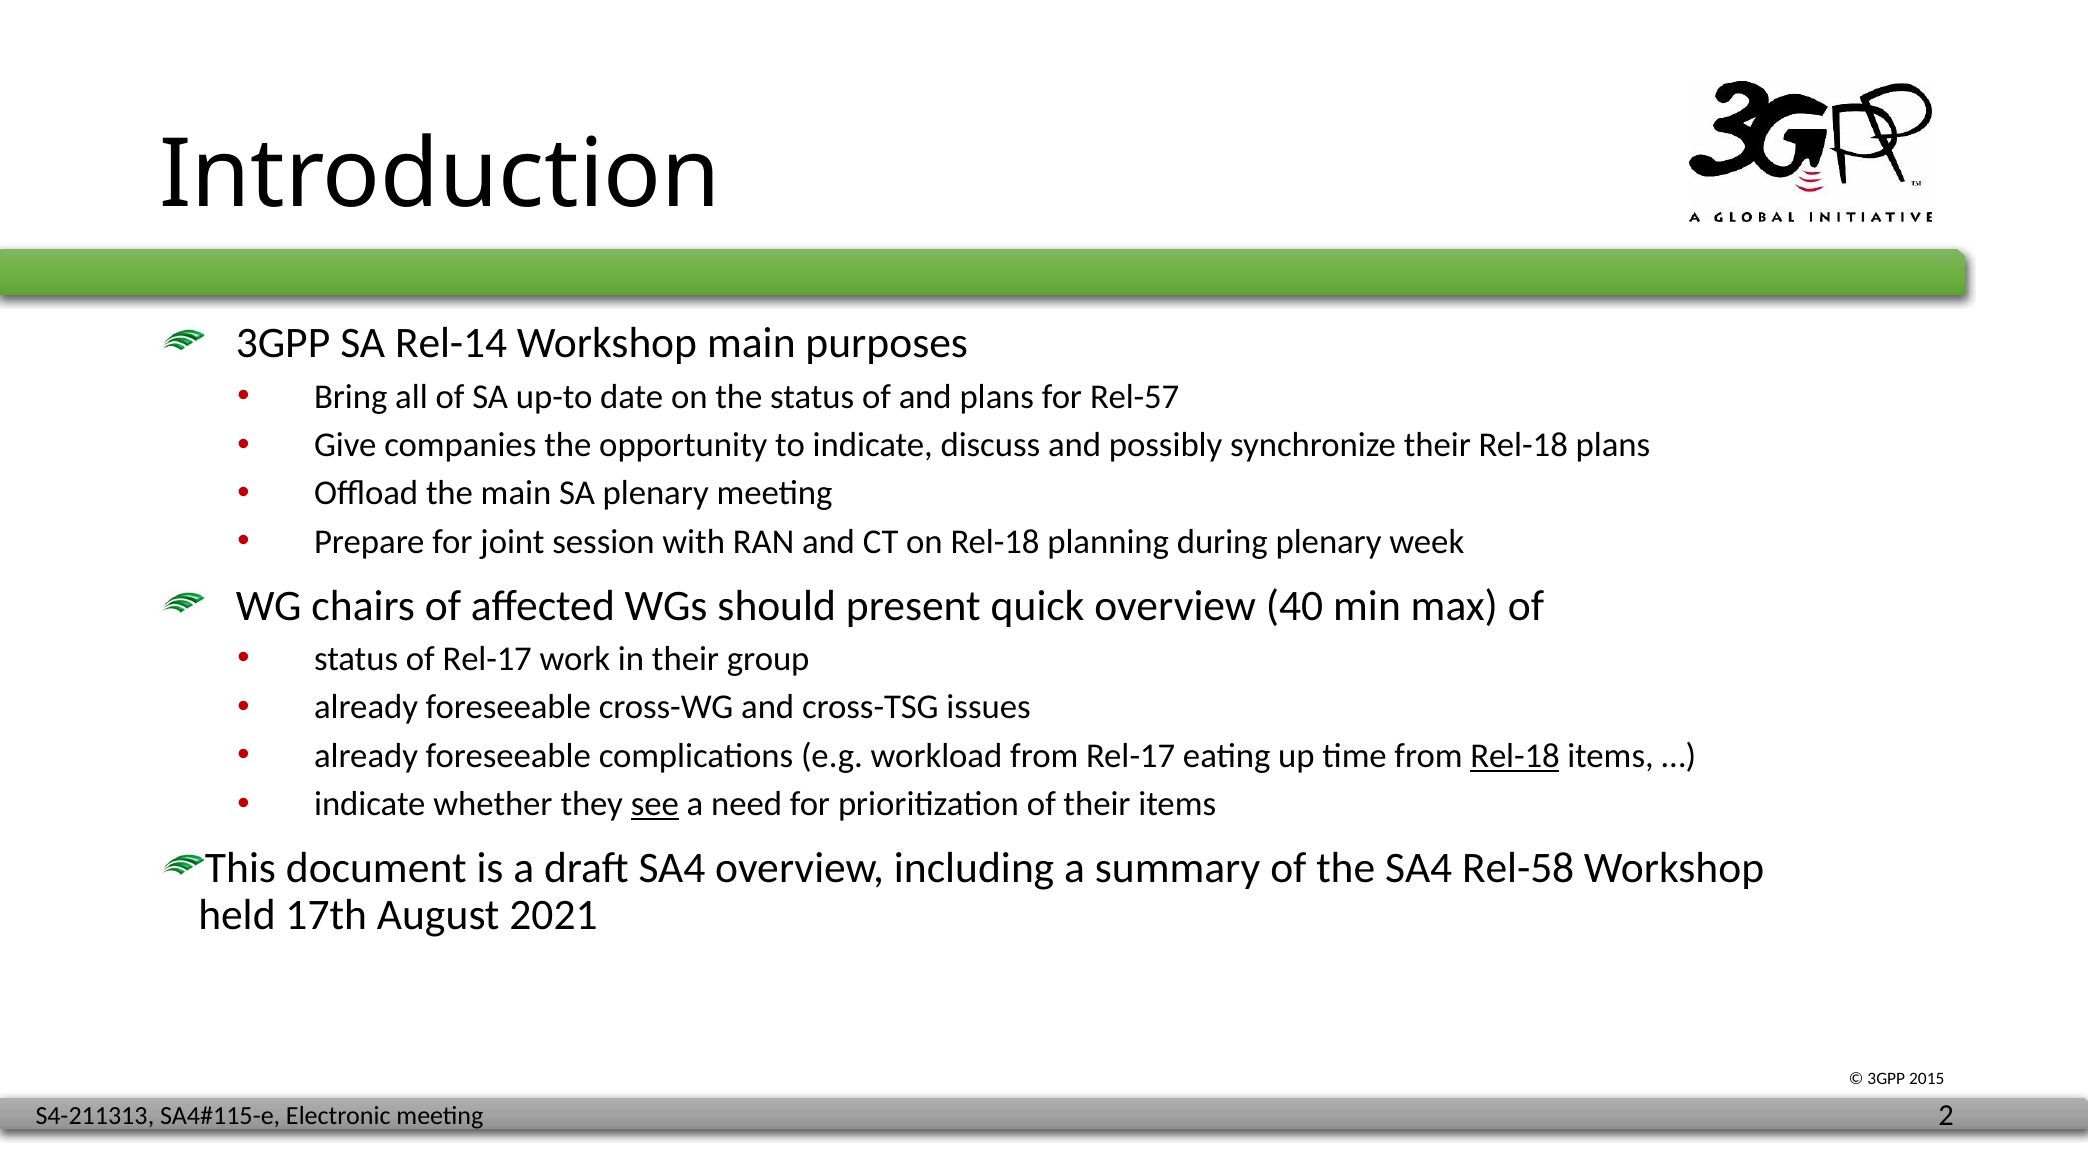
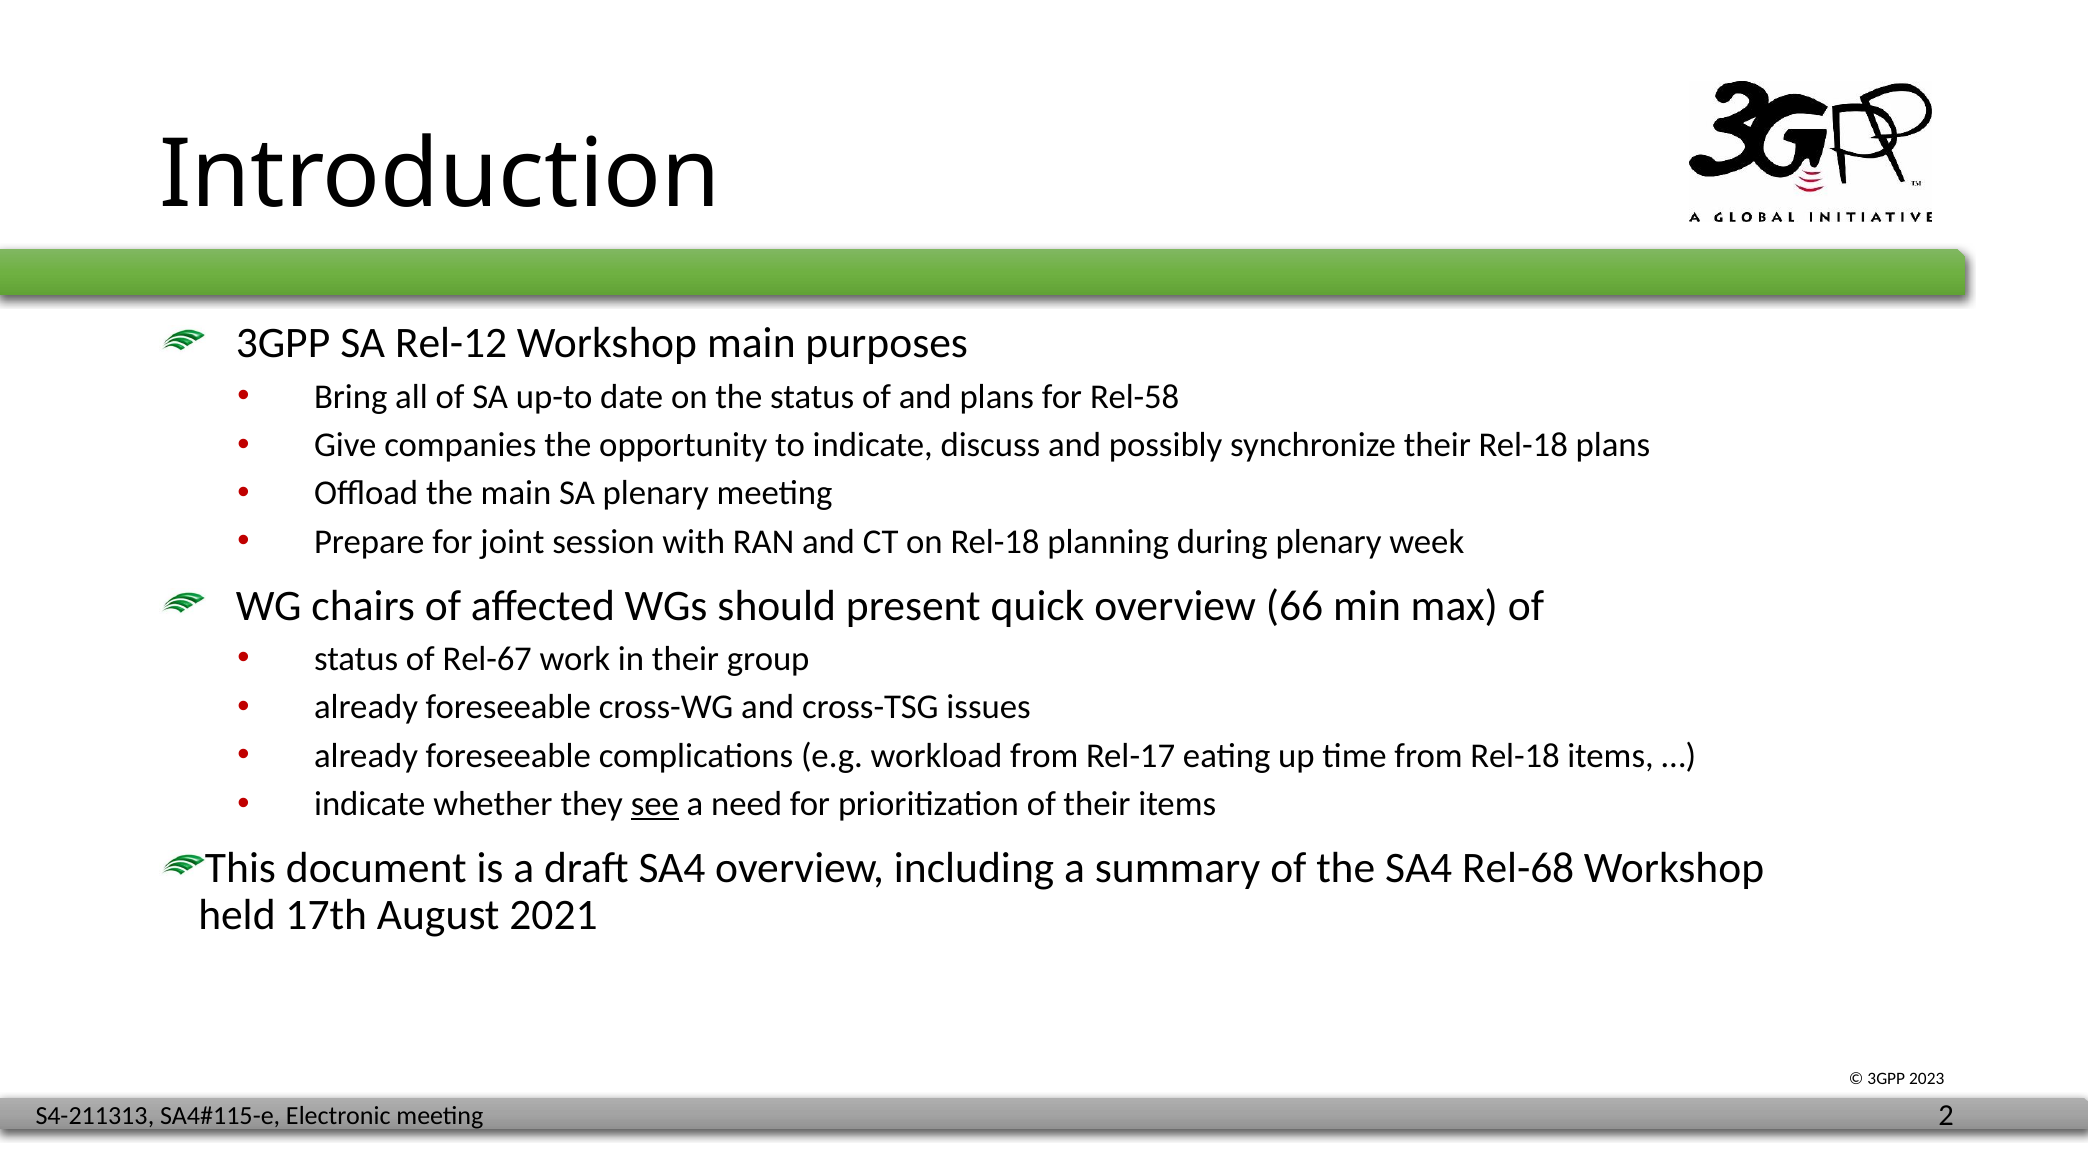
Rel-14: Rel-14 -> Rel-12 (451, 344)
Rel-57: Rel-57 -> Rel-58 (1135, 397)
40: 40 -> 66 (1295, 606)
of Rel-17: Rel-17 -> Rel-67 (487, 659)
Rel-18 underline: present -> none (1515, 756)
Rel-58: Rel-58 -> Rel-68 (1518, 868)
2015: 2015 -> 2023 (1927, 1079)
